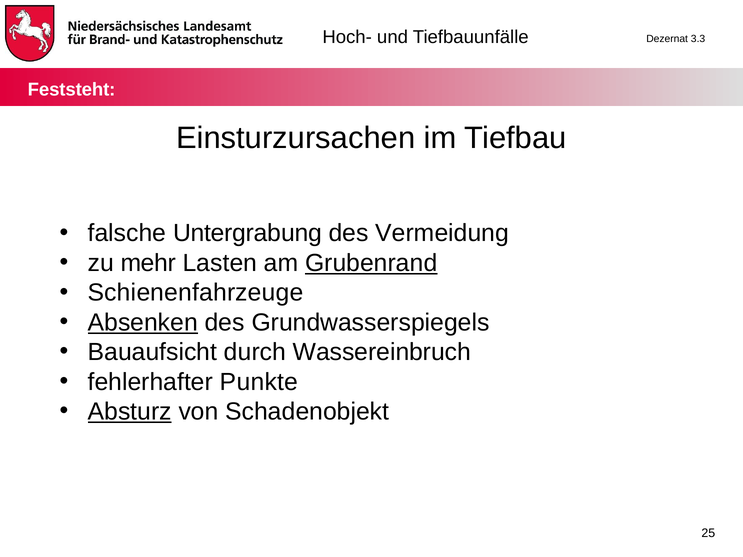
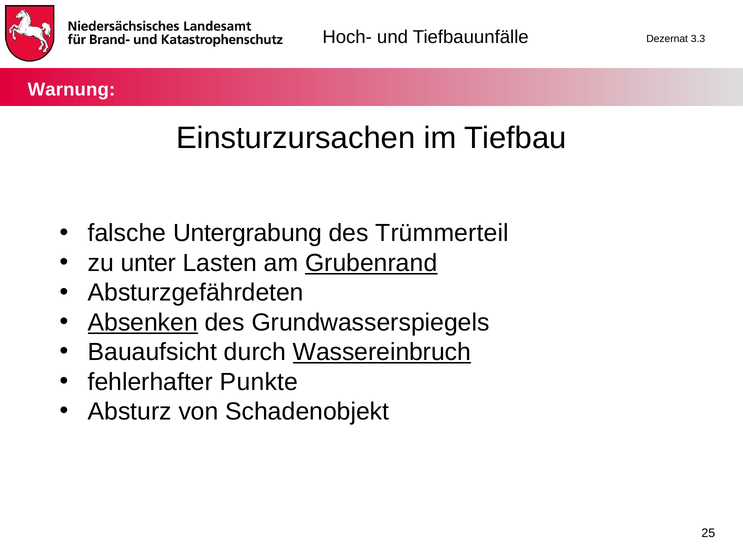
Feststeht: Feststeht -> Warnung (71, 90)
Vermeidung: Vermeidung -> Trümmerteil (442, 233)
mehr: mehr -> unter (148, 263)
Schienenfahrzeuge: Schienenfahrzeuge -> Absturzgefährdeten (196, 293)
Wassereinbruch underline: none -> present (382, 352)
Absturz underline: present -> none (130, 412)
